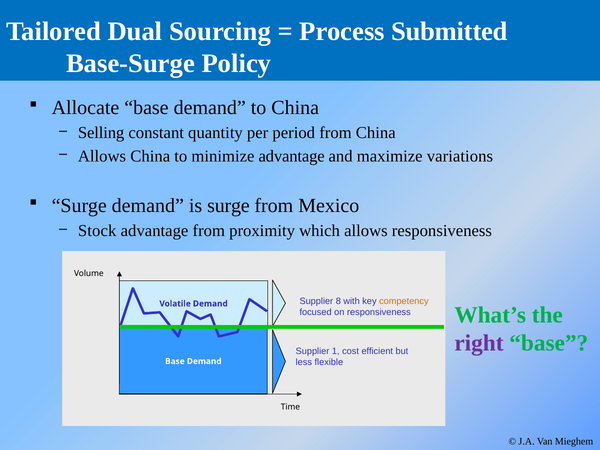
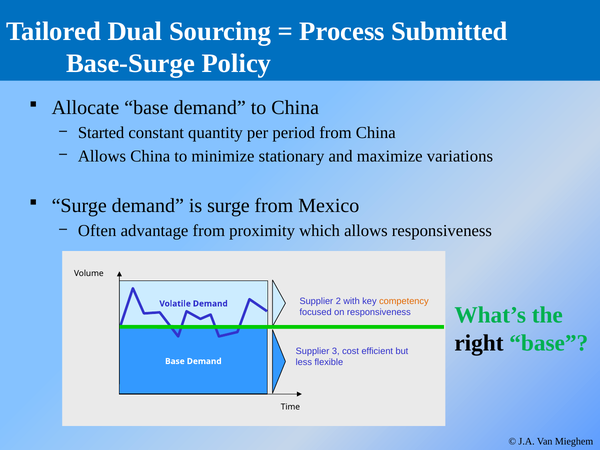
Selling: Selling -> Started (101, 133)
minimize advantage: advantage -> stationary (292, 156)
Stock: Stock -> Often (97, 231)
8: 8 -> 2 (338, 301)
right colour: purple -> black (479, 343)
1: 1 -> 3 (336, 351)
